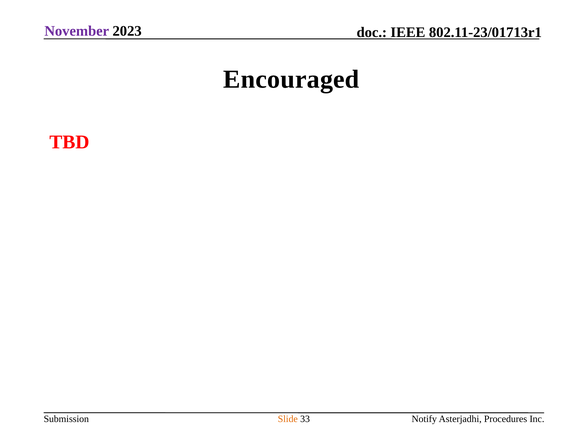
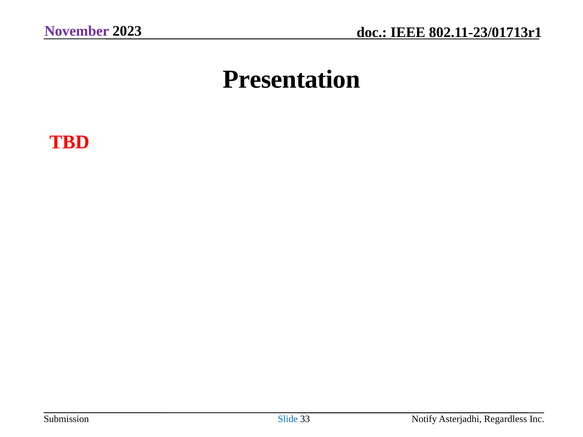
Encouraged: Encouraged -> Presentation (292, 79)
Slide colour: orange -> blue (288, 419)
Procedures: Procedures -> Regardless (506, 419)
